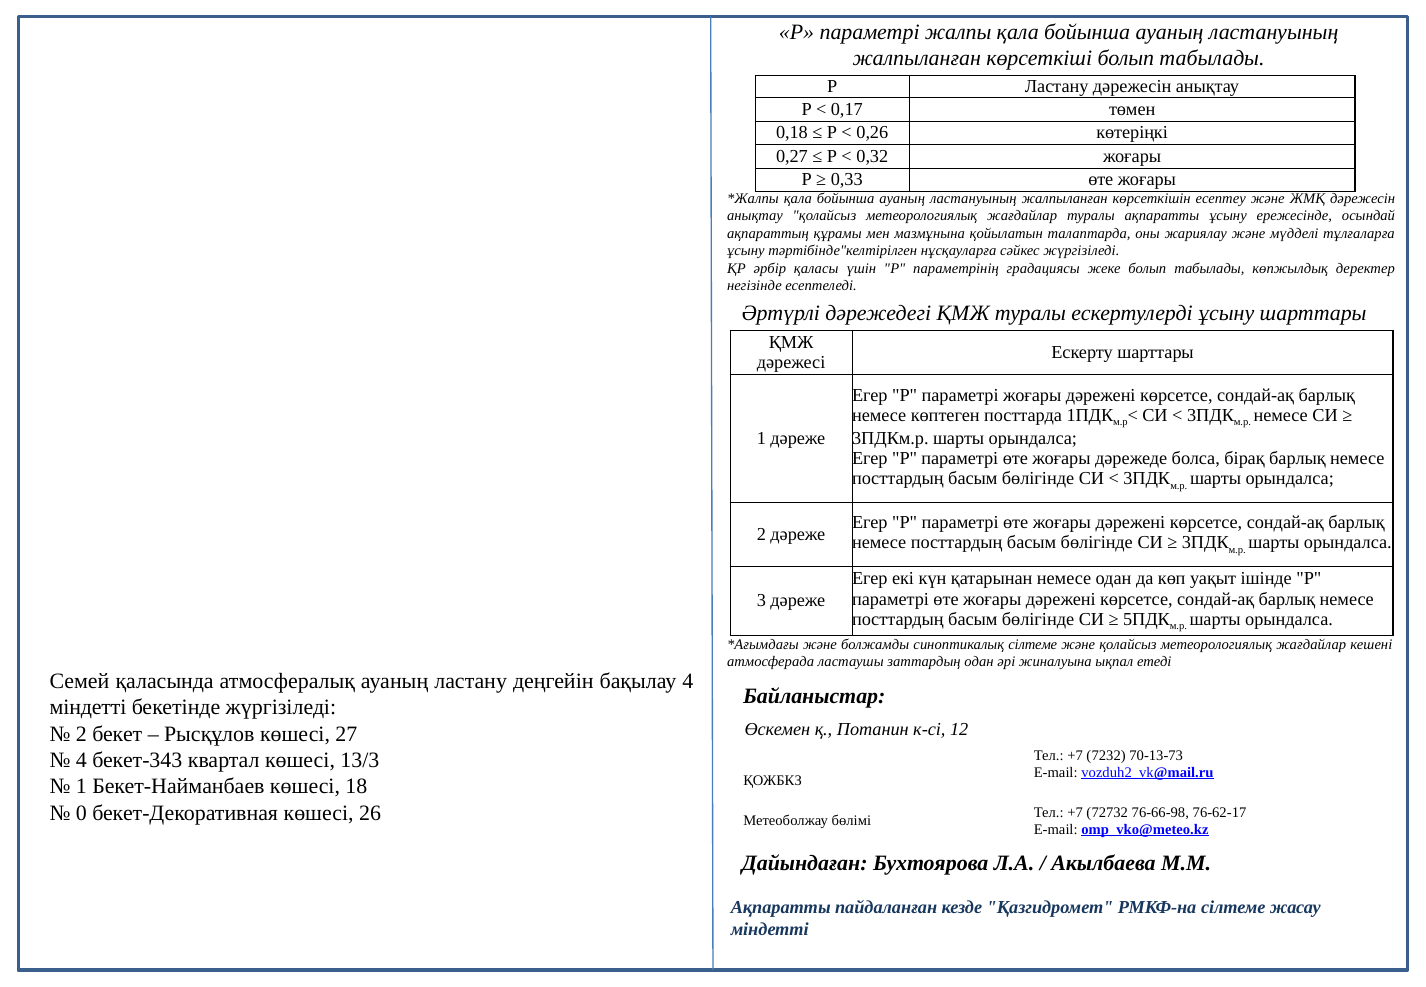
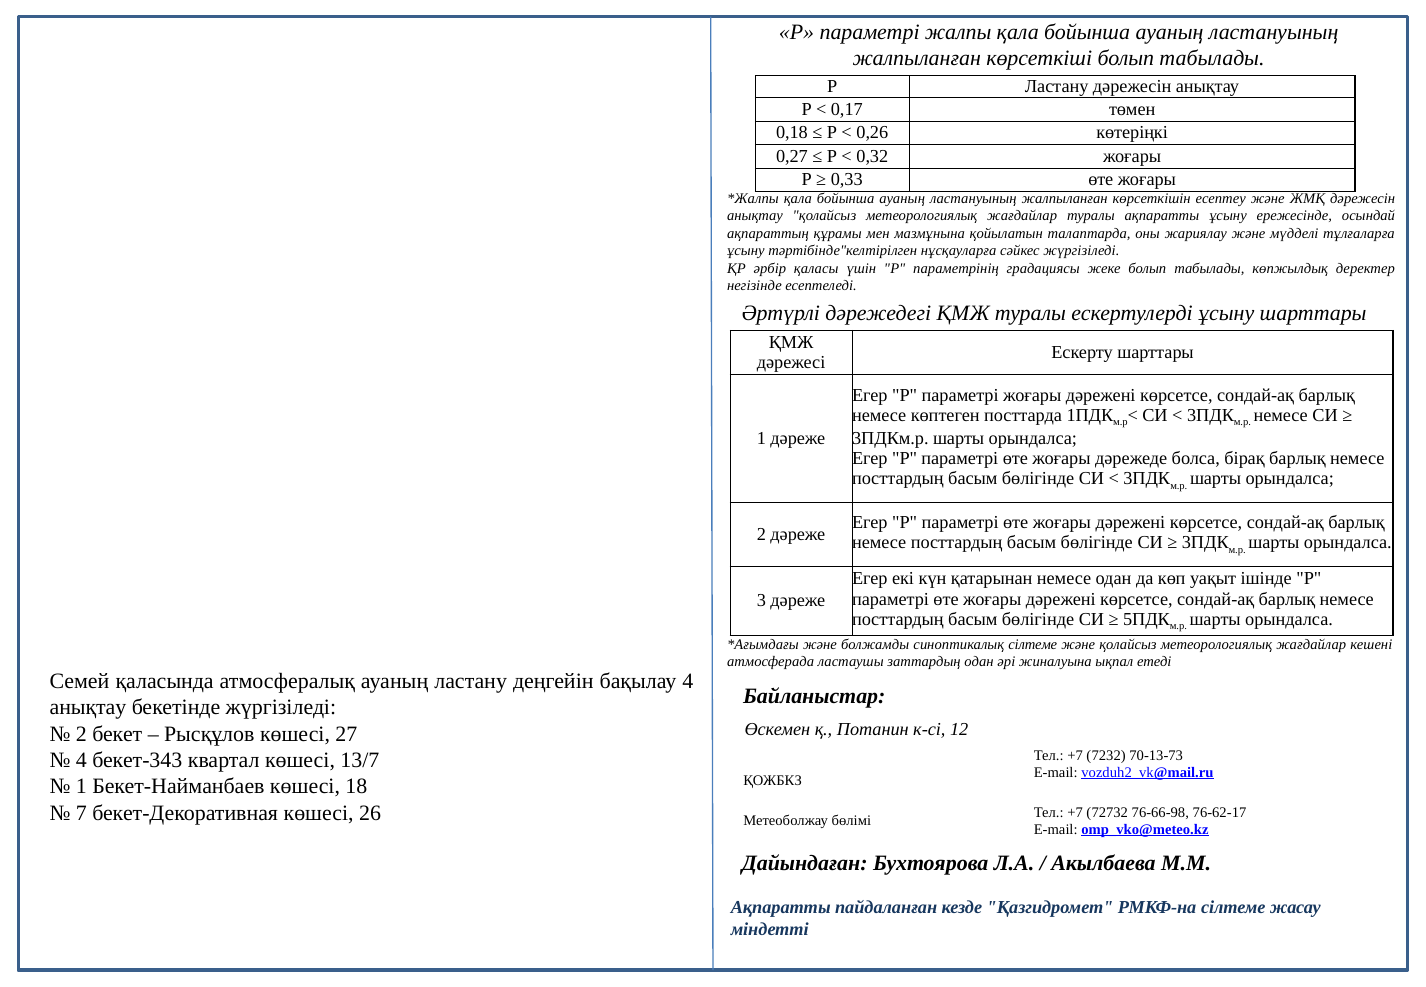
міндетті: міндетті -> анықтау (88, 708)
13/3: 13/3 -> 13/7 (360, 760)
0: 0 -> 7 (81, 813)
